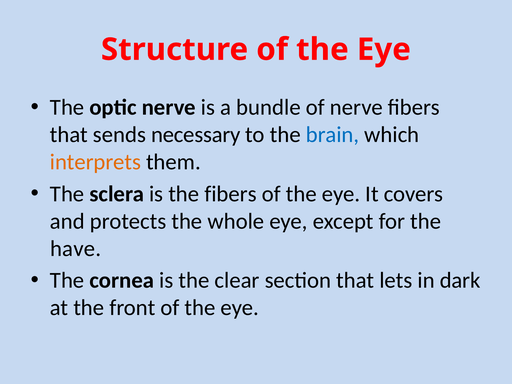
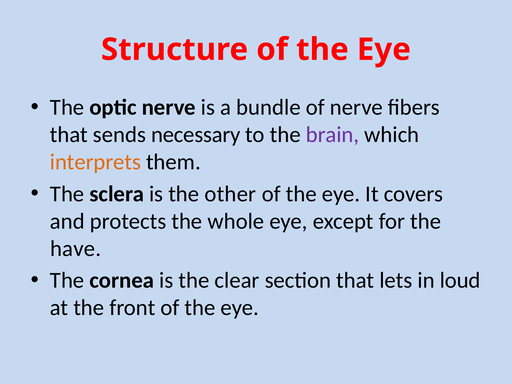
brain colour: blue -> purple (332, 135)
the fibers: fibers -> other (230, 194)
dark: dark -> loud (460, 280)
